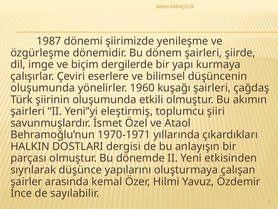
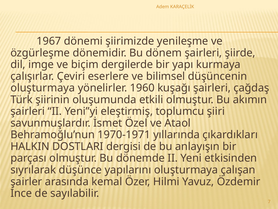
1987: 1987 -> 1967 (49, 41)
oluşumunda: oluşumunda -> oluşturmaya (43, 88)
